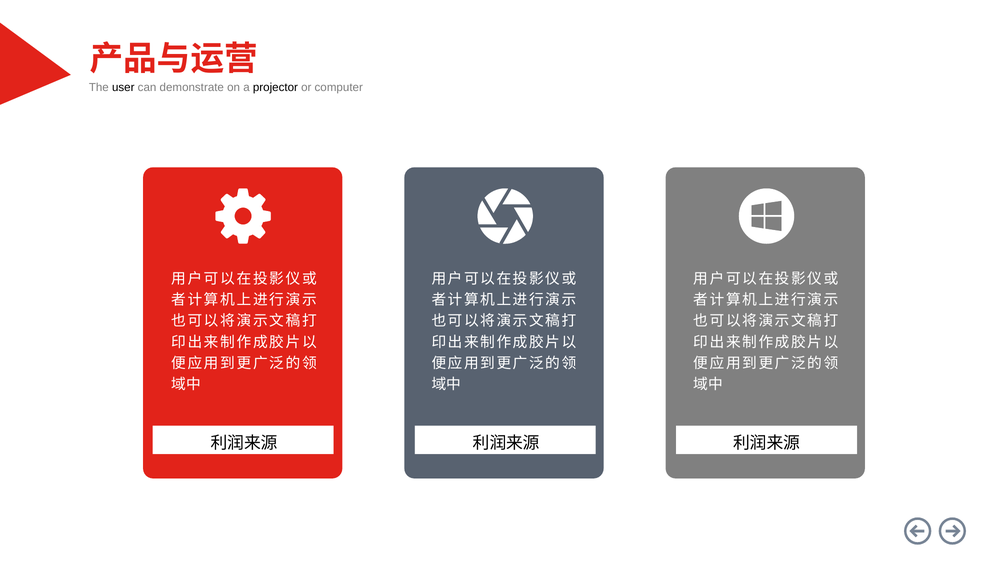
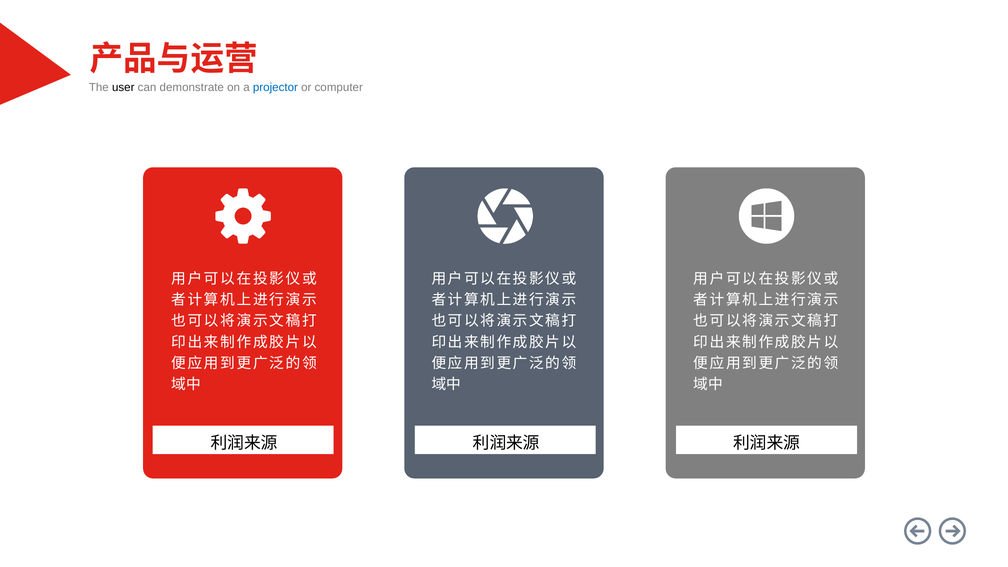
projector colour: black -> blue (275, 87)
